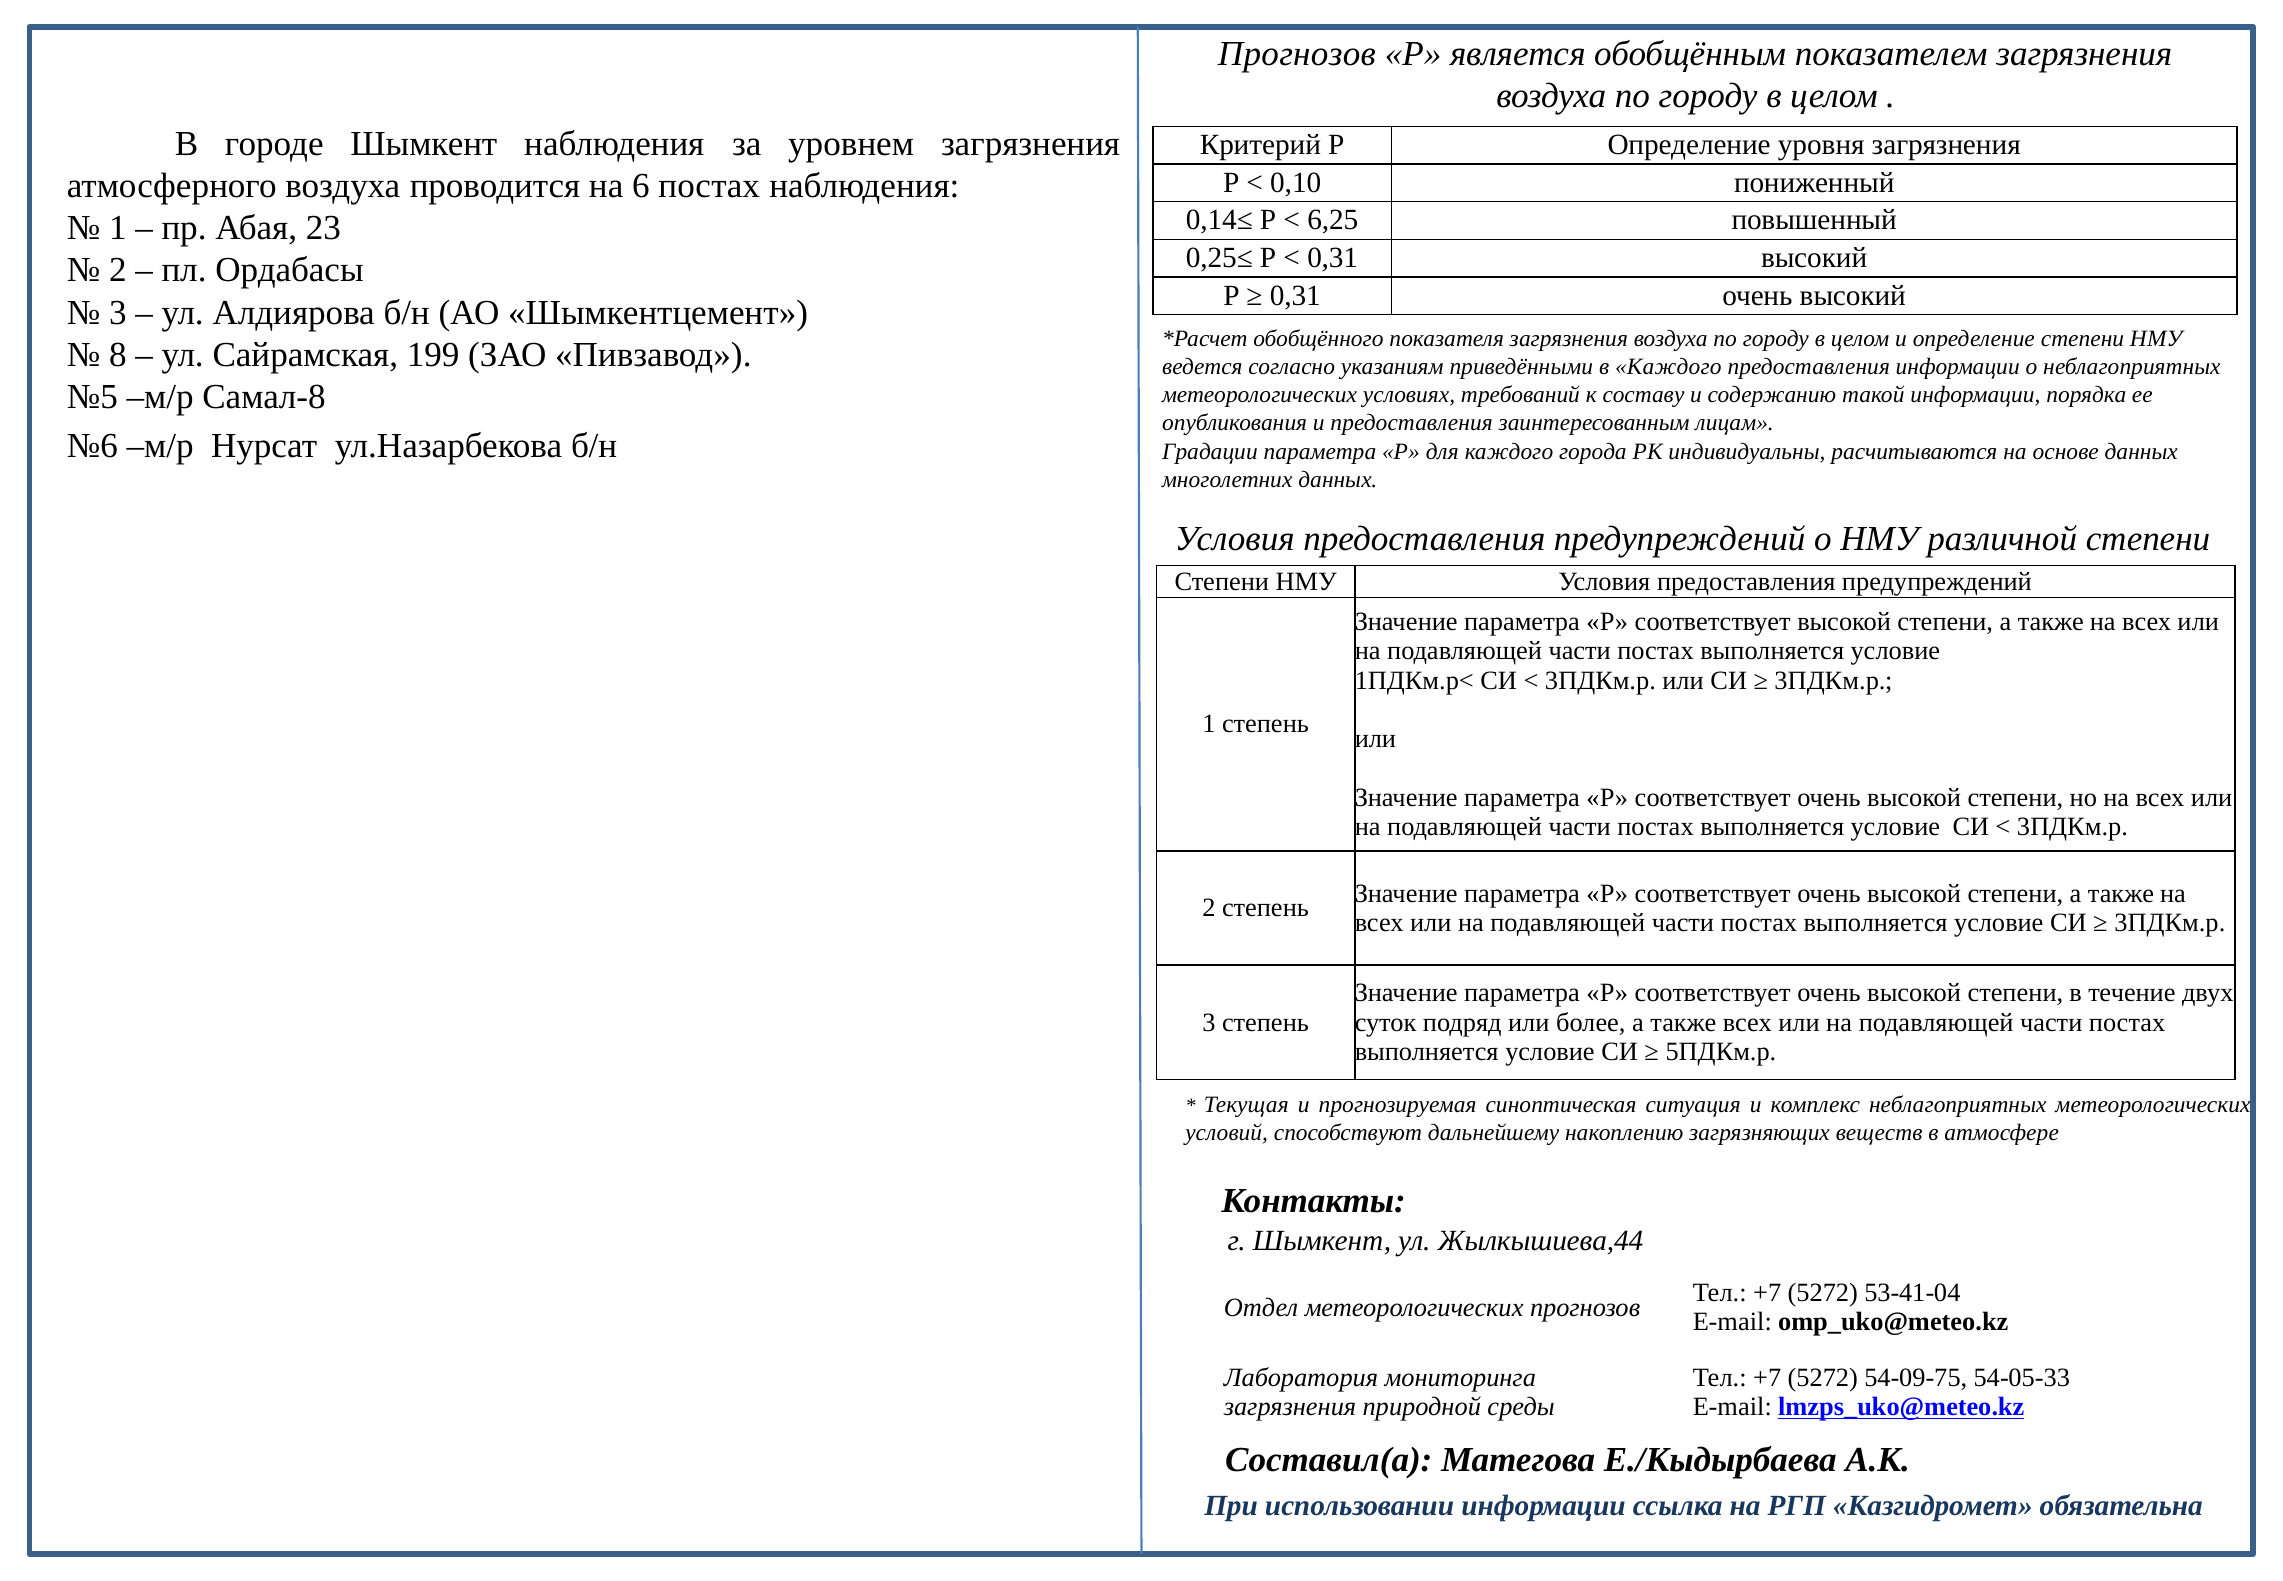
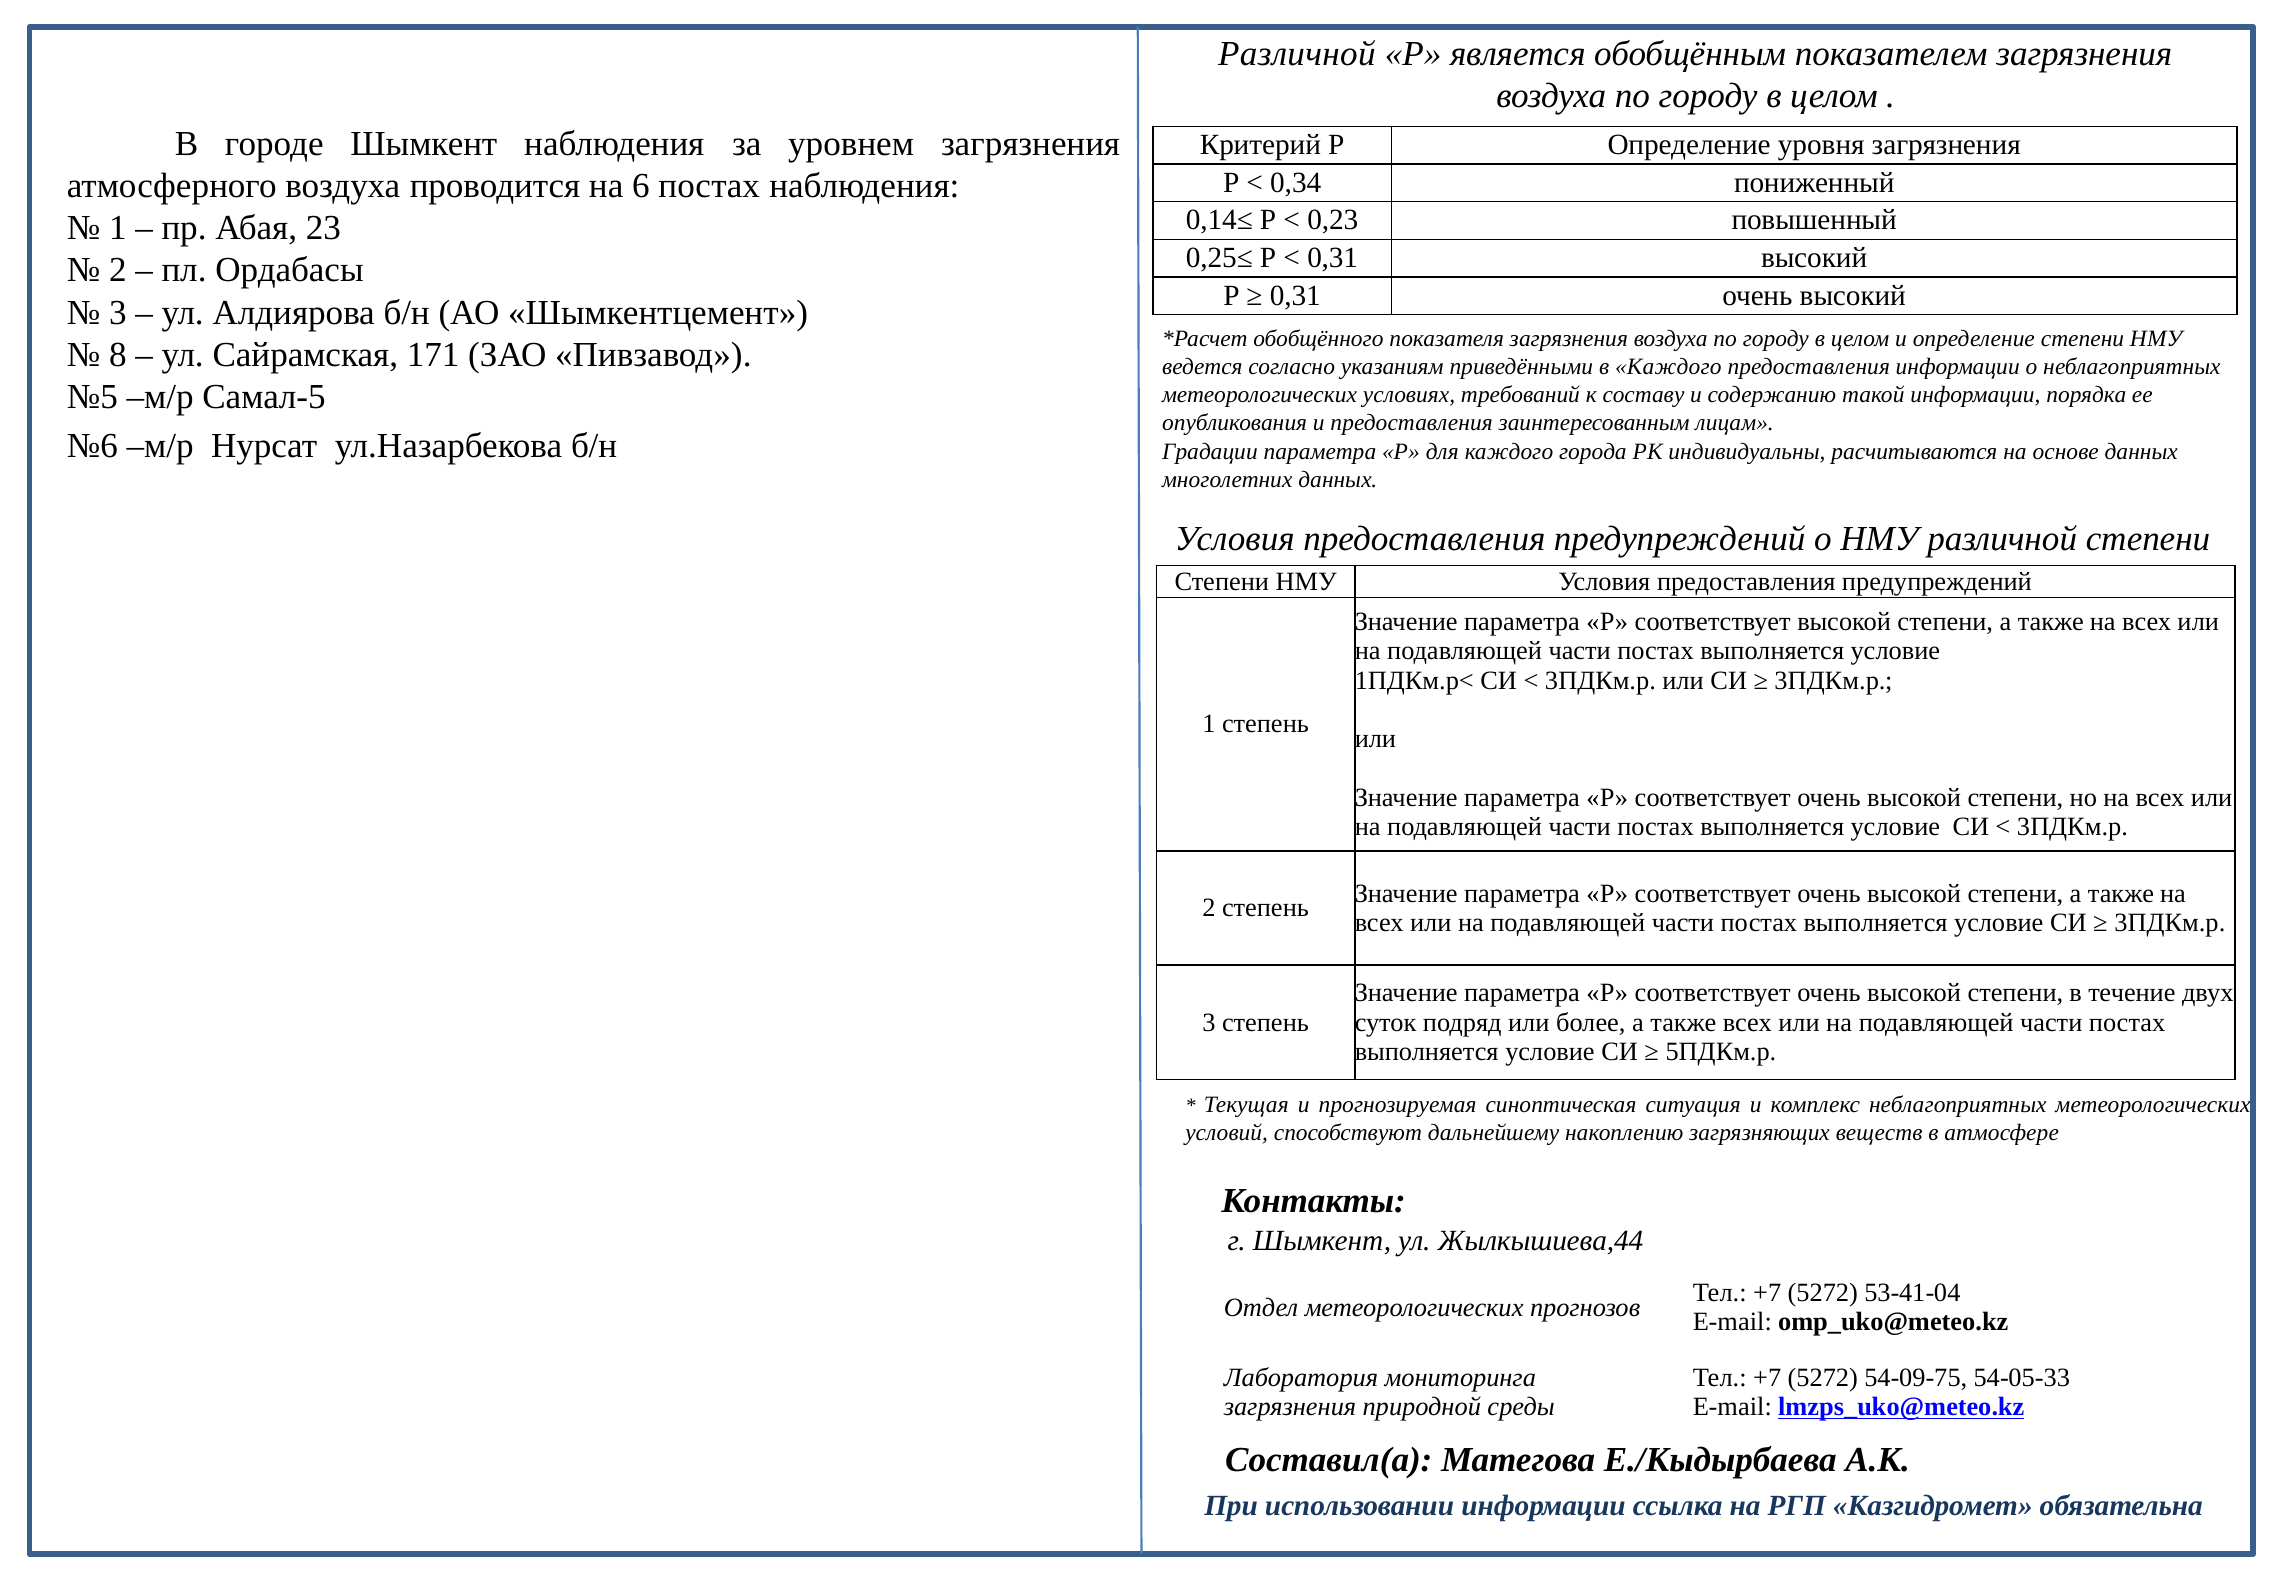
Прогнозов: Прогнозов -> Различной (1297, 54)
0,10: 0,10 -> 0,34 (1296, 183)
6,25: 6,25 -> 0,23 (1333, 220)
199: 199 -> 171 (433, 354)
Самал-8: Самал-8 -> Самал-5 (264, 397)
